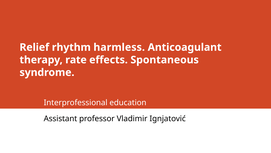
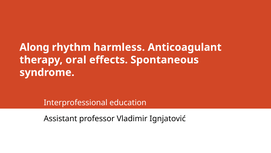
Relief: Relief -> Along (34, 47)
rate: rate -> oral (76, 60)
